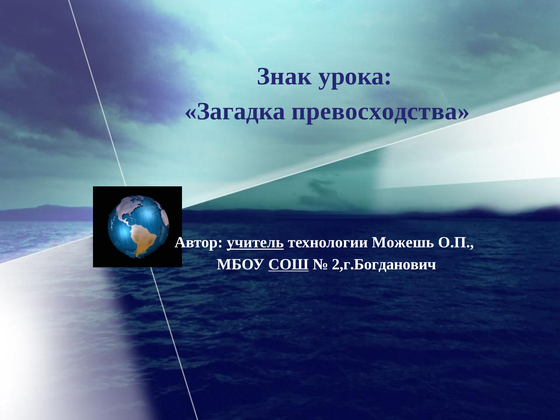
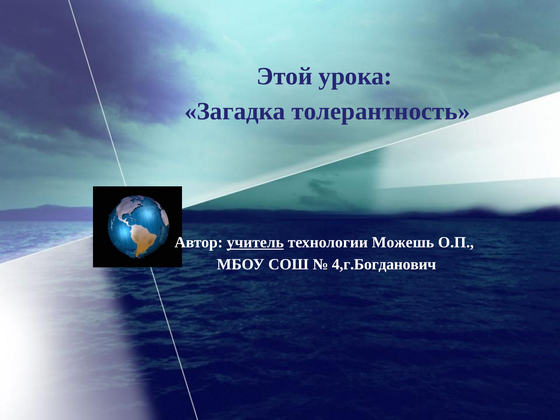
Знак: Знак -> Этой (284, 76)
превосходства: превосходства -> толерантность (381, 111)
СОШ underline: present -> none (289, 264)
2,г.Богданович: 2,г.Богданович -> 4,г.Богданович (384, 264)
